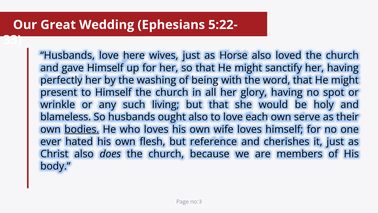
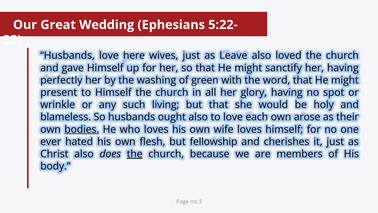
Horse: Horse -> Leave (233, 56)
being: being -> green (205, 80)
serve: serve -> arose (307, 117)
reference: reference -> fellowship (214, 142)
the underline: none -> present (135, 154)
